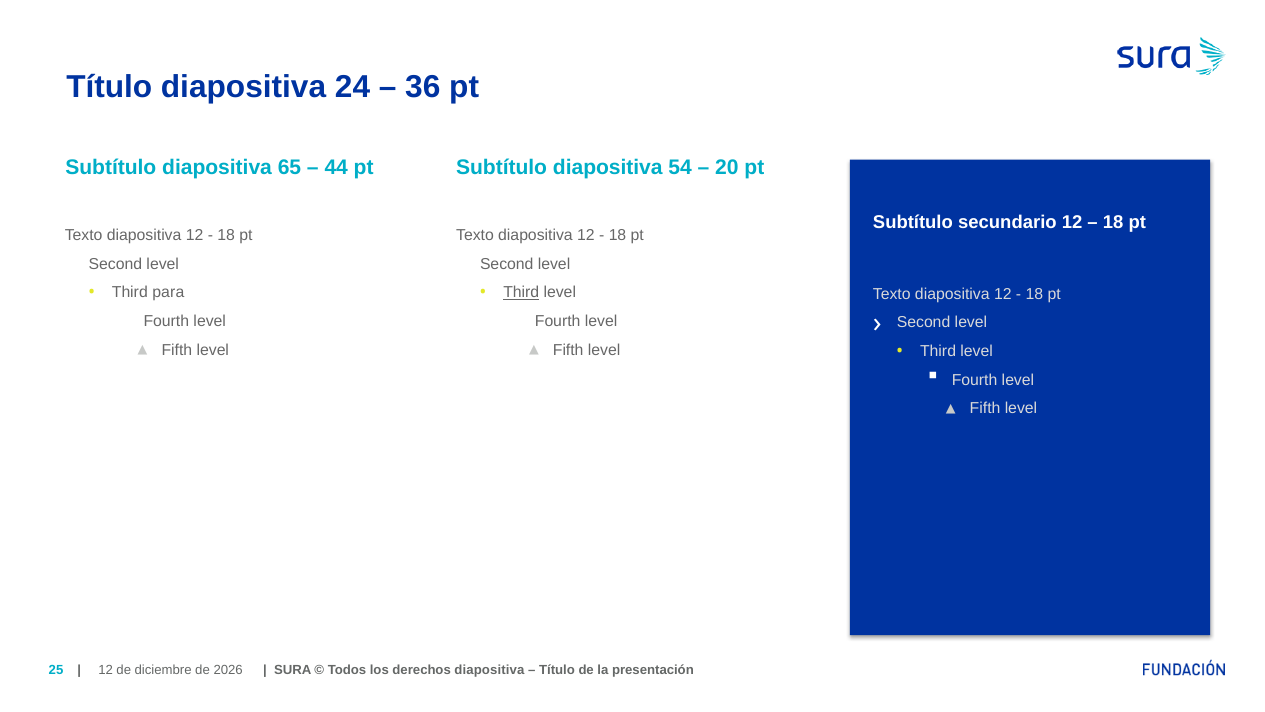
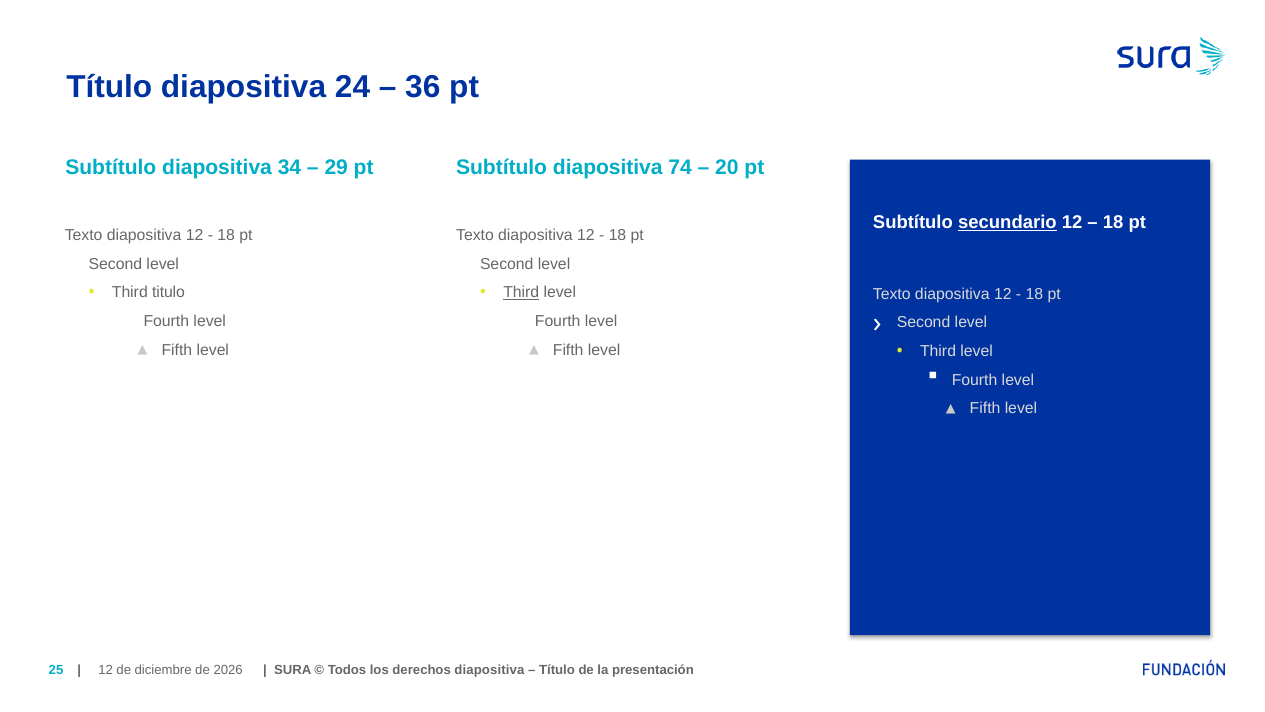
65: 65 -> 34 (289, 167)
44: 44 -> 29 (336, 167)
54: 54 -> 74 (680, 167)
secundario underline: none -> present (1007, 222)
para: para -> titulo (169, 293)
